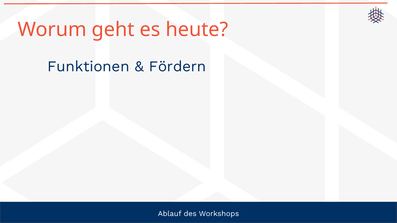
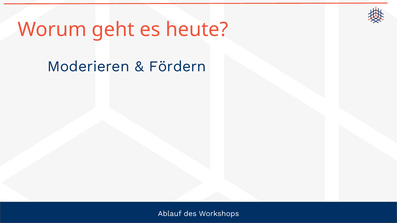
Funktionen: Funktionen -> Moderieren (88, 67)
